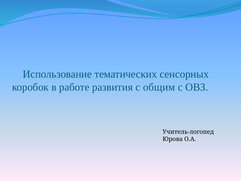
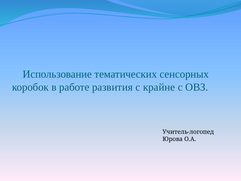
общим: общим -> крайне (159, 87)
